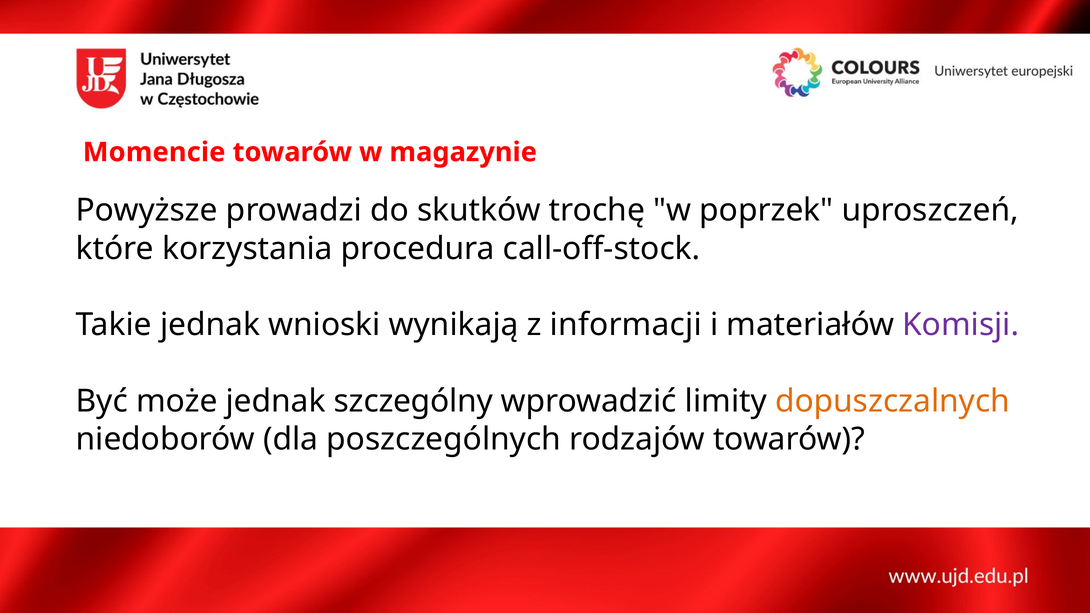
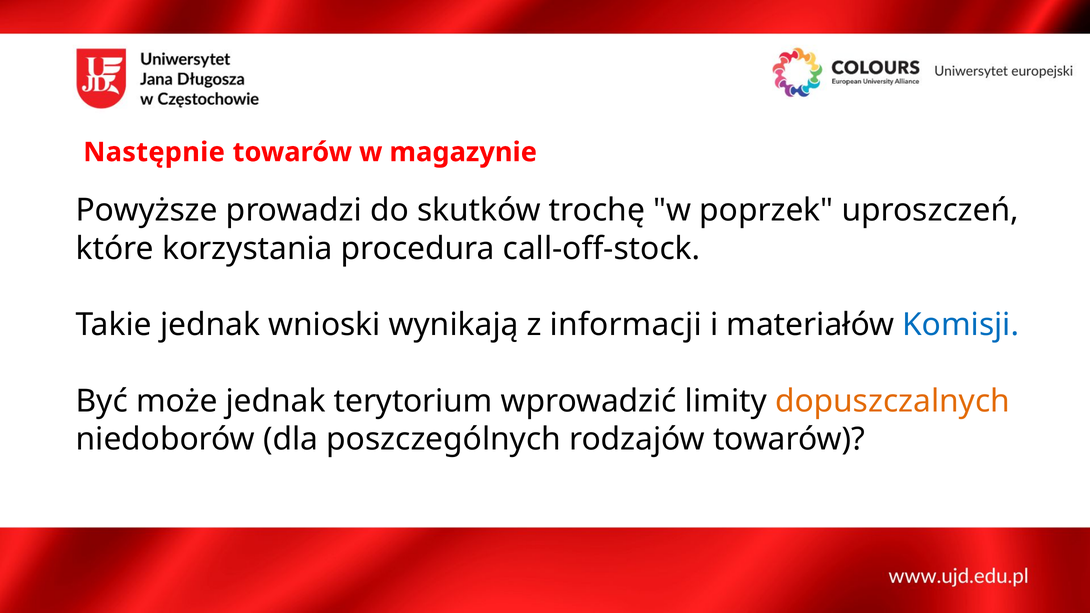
Momencie: Momencie -> Następnie (154, 152)
Komisji colour: purple -> blue (961, 325)
szczególny: szczególny -> terytorium (413, 401)
